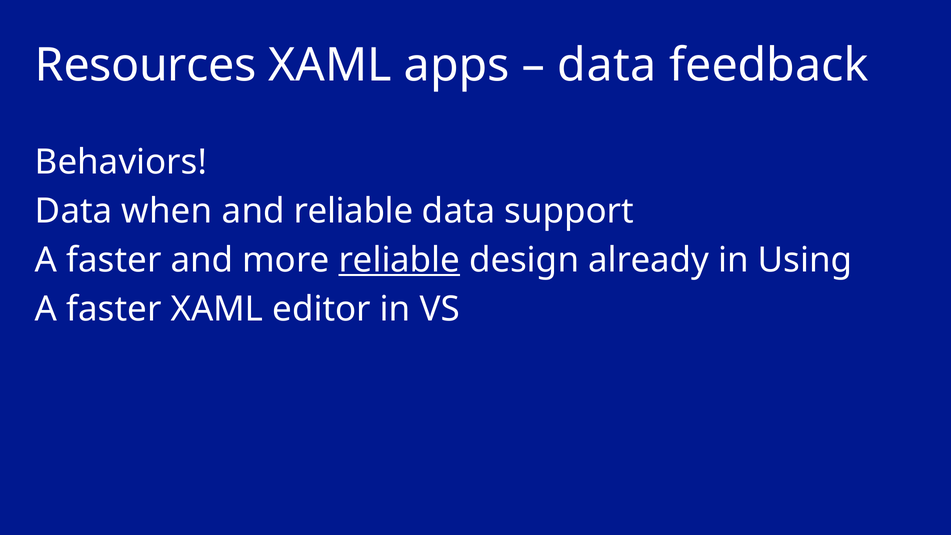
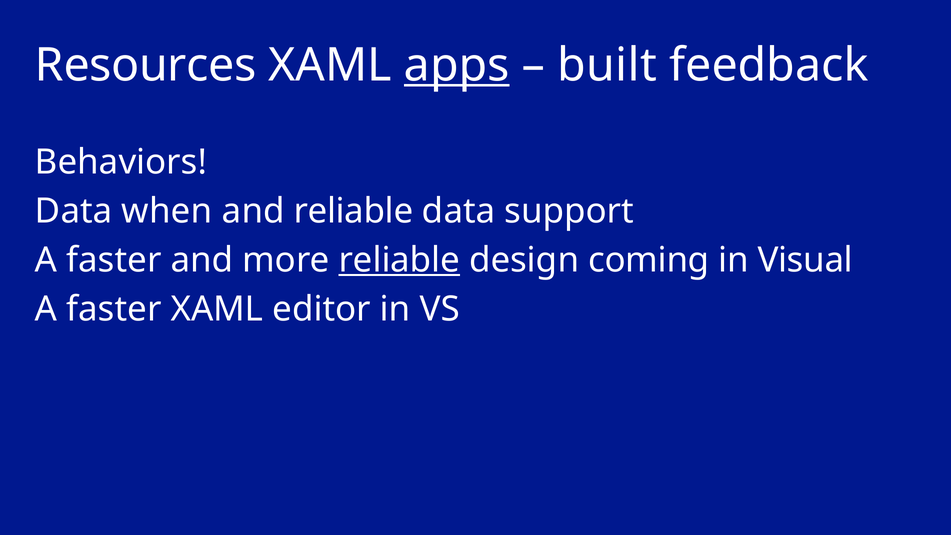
apps underline: none -> present (457, 65)
data: data -> built (607, 65)
already: already -> coming (649, 260)
Using: Using -> Visual (805, 260)
